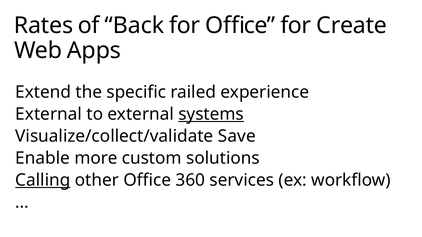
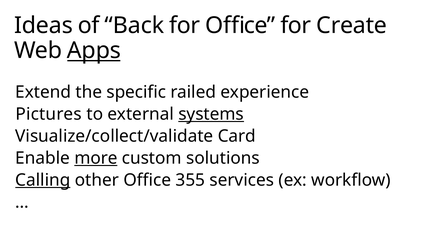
Rates: Rates -> Ideas (44, 26)
Apps underline: none -> present (94, 51)
External: External -> Pictures (49, 114)
Save: Save -> Card (237, 136)
more underline: none -> present (96, 158)
360: 360 -> 355 (190, 180)
